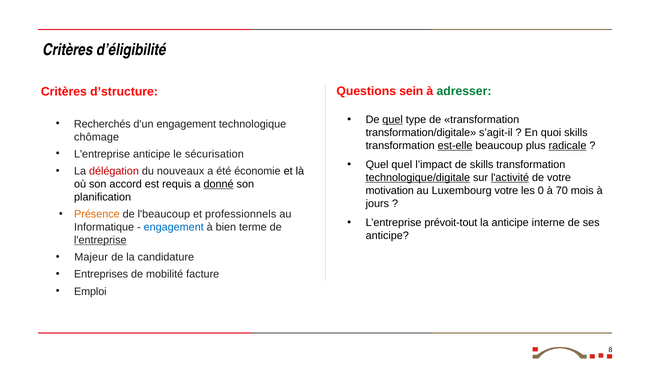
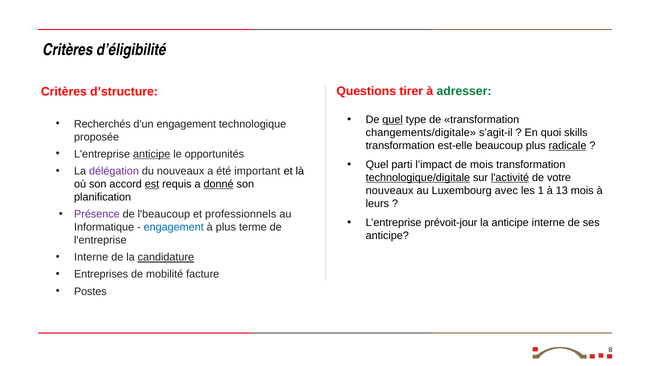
sein: sein -> tirer (411, 91)
transformation/digitale: transformation/digitale -> changements/digitale (421, 132)
chômage: chômage -> proposée (97, 137)
est-elle underline: present -> none (455, 145)
anticipe underline: none -> present (152, 154)
sécurisation: sécurisation -> opportunités (214, 154)
Quel quel: quel -> parti (402, 165)
de skills: skills -> mois (482, 165)
délégation colour: red -> purple (114, 171)
économie: économie -> important (257, 171)
est underline: none -> present (152, 184)
motivation: motivation -> nouveaux (390, 191)
Luxembourg votre: votre -> avec (506, 191)
0: 0 -> 1 (541, 191)
70: 70 -> 13 (562, 191)
jours: jours -> leurs (377, 204)
Présence colour: orange -> purple (97, 214)
prévoit-tout: prévoit-tout -> prévoit-jour (451, 223)
à bien: bien -> plus (226, 227)
l'entreprise underline: present -> none (100, 240)
Majeur: Majeur -> Interne (91, 257)
candidature underline: none -> present (166, 257)
Emploi: Emploi -> Postes (90, 291)
